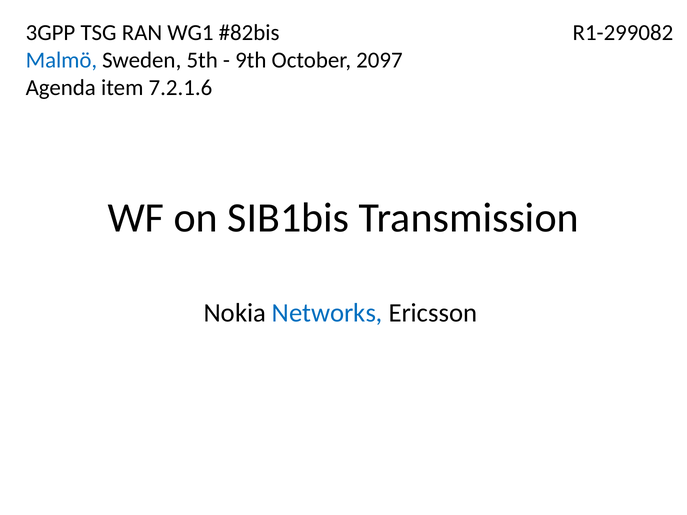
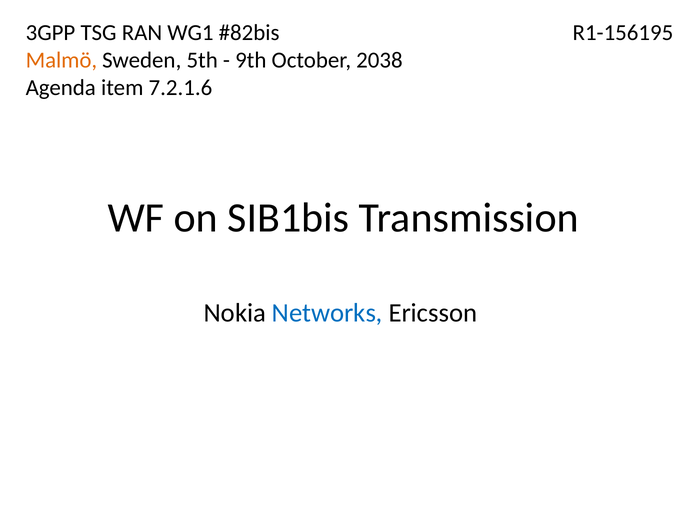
R1-299082: R1-299082 -> R1-156195 (623, 33)
Malmö colour: blue -> orange (61, 60)
2097: 2097 -> 2038 (379, 60)
